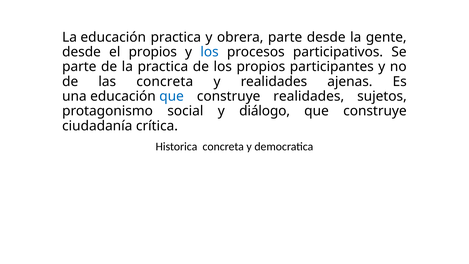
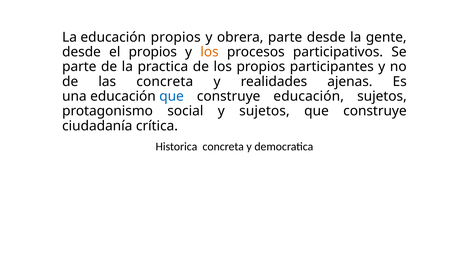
educación practica: practica -> propios (176, 37)
los colour: blue -> orange (210, 52)
construye realidades: realidades -> educación (309, 96)
y diálogo: diálogo -> sujetos (264, 111)
